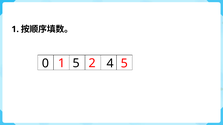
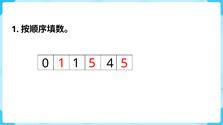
1 2: 2 -> 5 (92, 63)
0 5: 5 -> 1 (76, 63)
